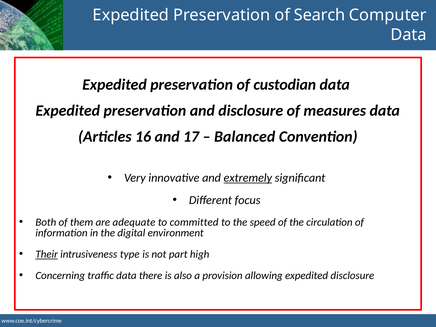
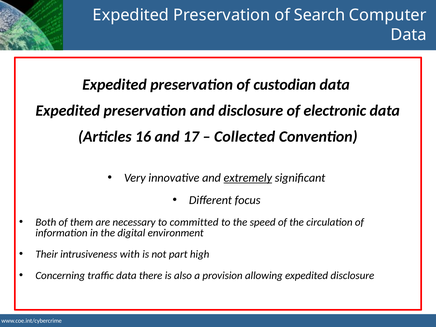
measures: measures -> electronic (335, 111)
Balanced: Balanced -> Collected (245, 137)
adequate: adequate -> necessary (134, 222)
Their underline: present -> none (47, 254)
type: type -> with (130, 254)
